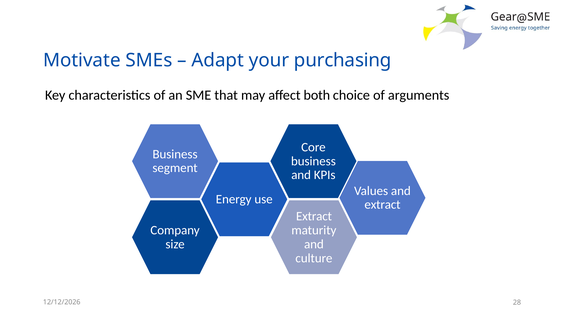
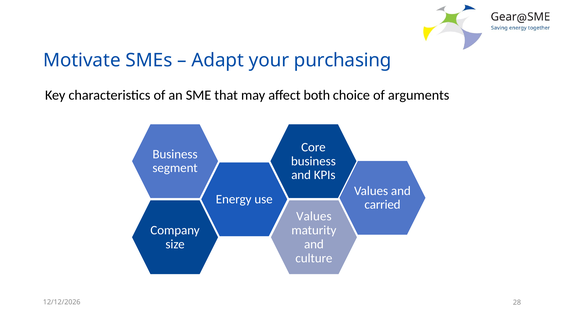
extract: extract -> carried (382, 205)
Extract: Extract -> Values (314, 216)
